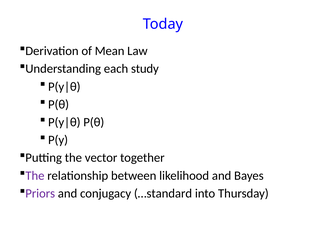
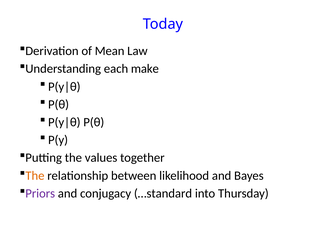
study: study -> make (145, 69)
vector: vector -> values (101, 157)
The colour: purple -> orange (35, 175)
